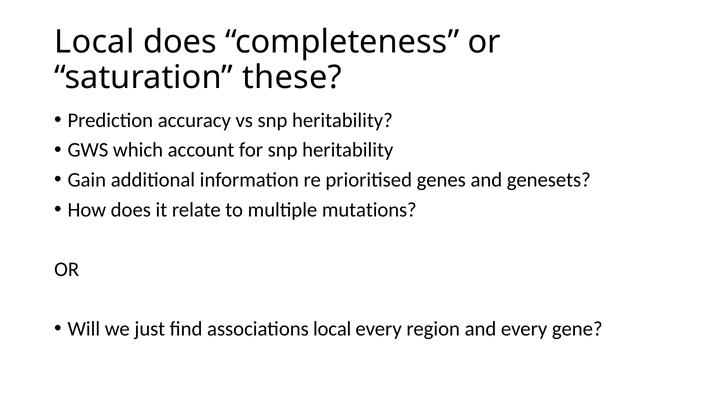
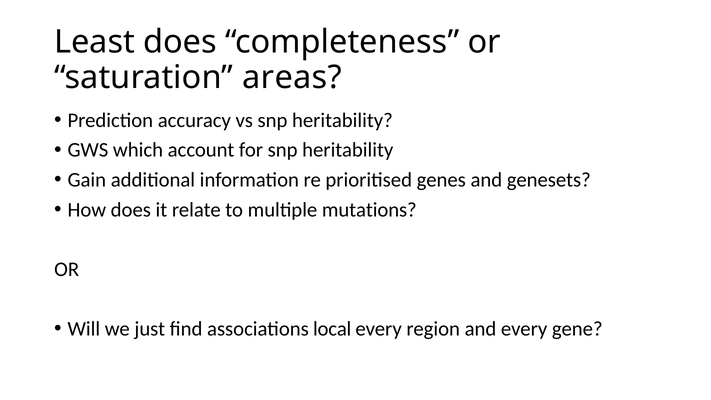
Local: Local -> Least (95, 42)
these: these -> areas (292, 77)
